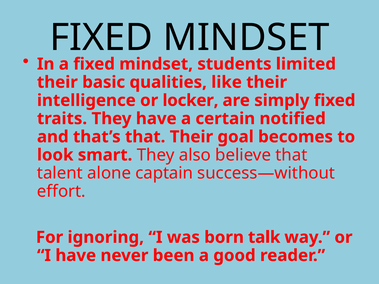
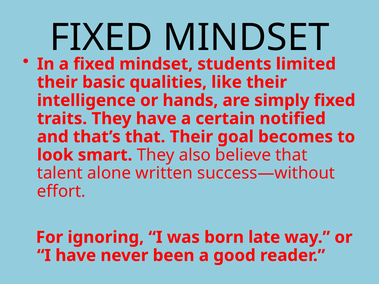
locker: locker -> hands (190, 101)
captain: captain -> written (164, 173)
talk: talk -> late (264, 237)
